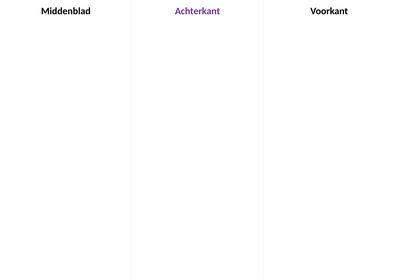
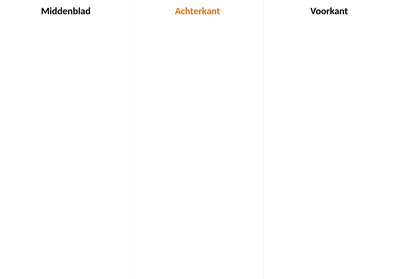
Achterkant colour: purple -> orange (197, 11)
